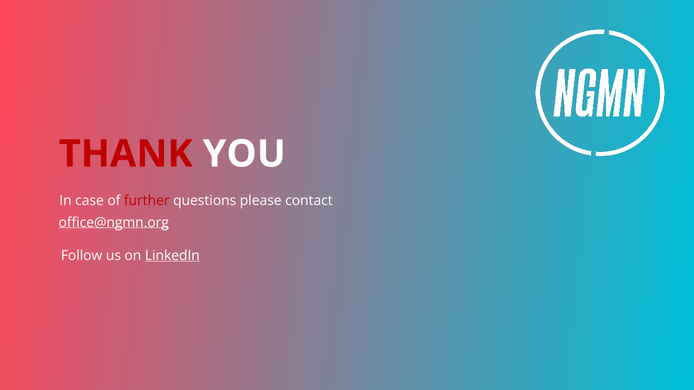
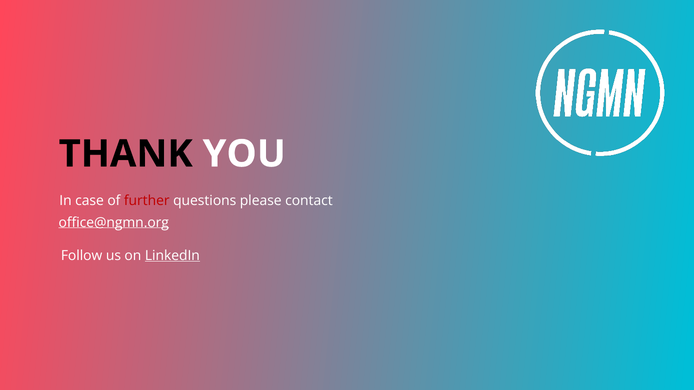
THANK colour: red -> black (126, 154)
